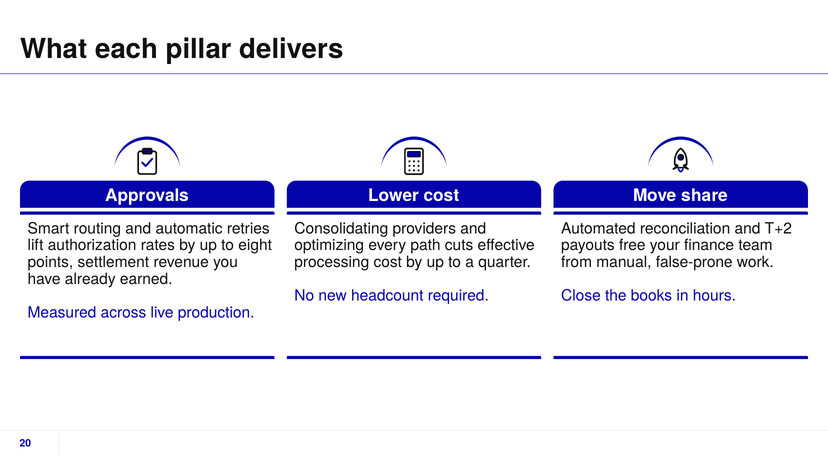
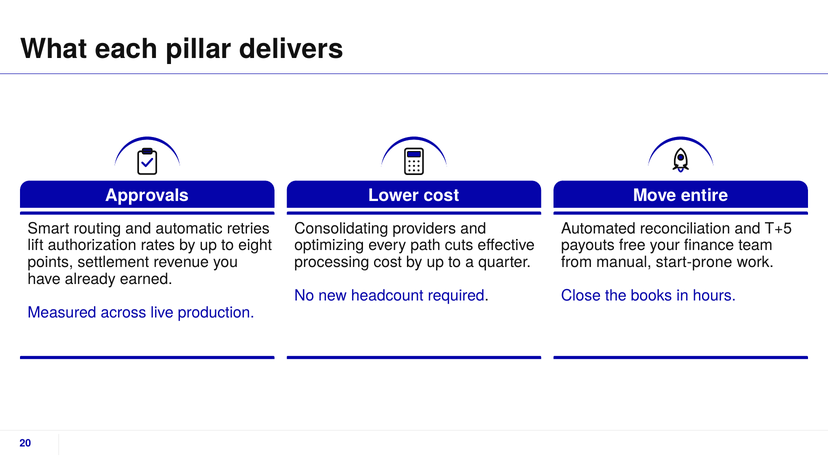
share: share -> entire (705, 195)
T+2: T+2 -> T+5 (778, 228)
false-prone: false-prone -> start-prone (694, 262)
